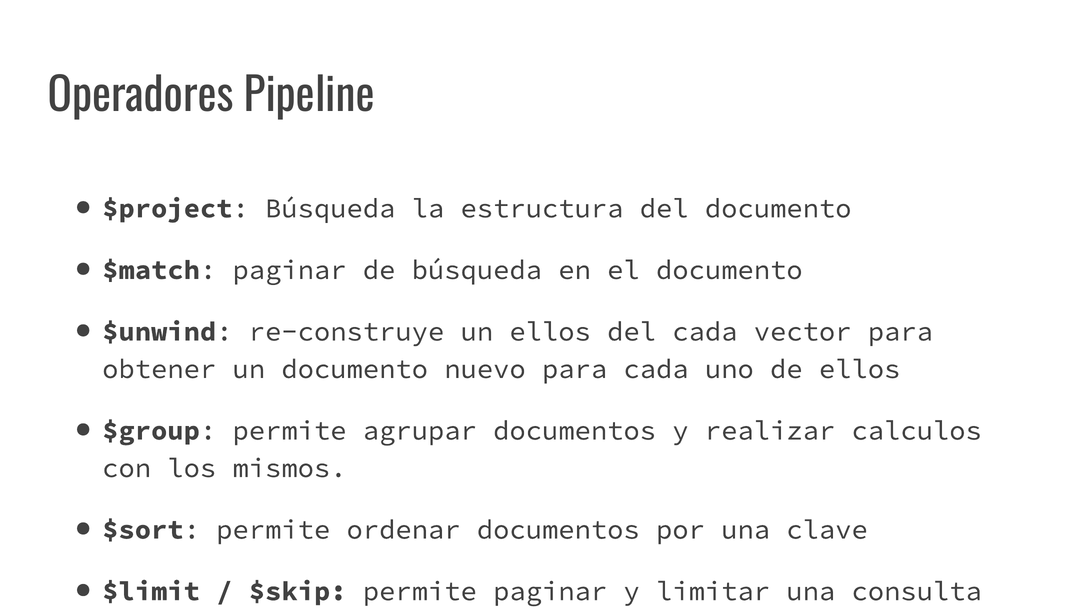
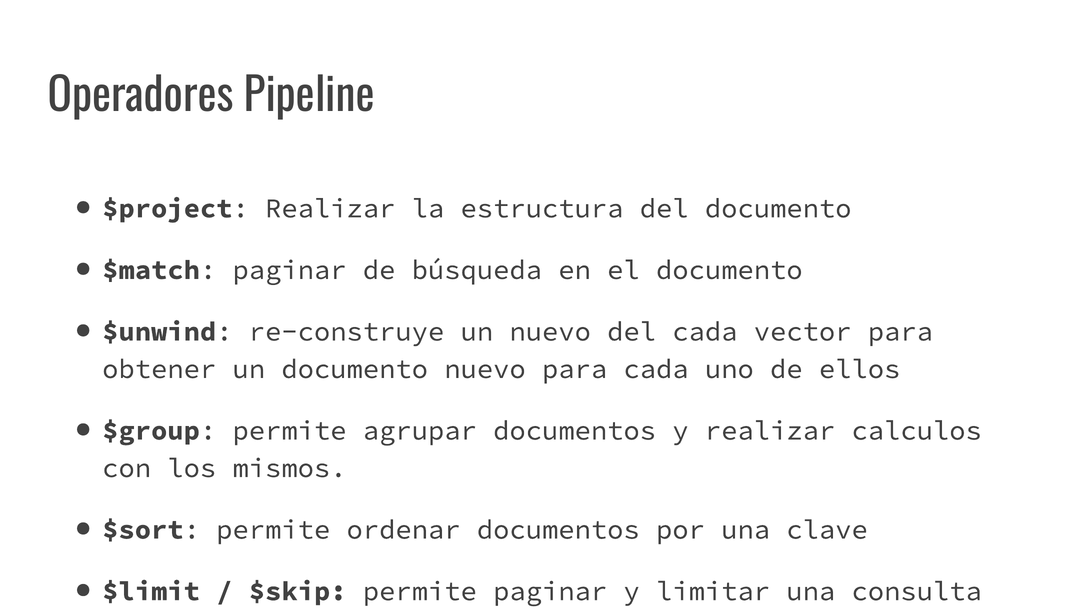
$project Búsqueda: Búsqueda -> Realizar (330, 208)
un ellos: ellos -> nuevo (550, 332)
